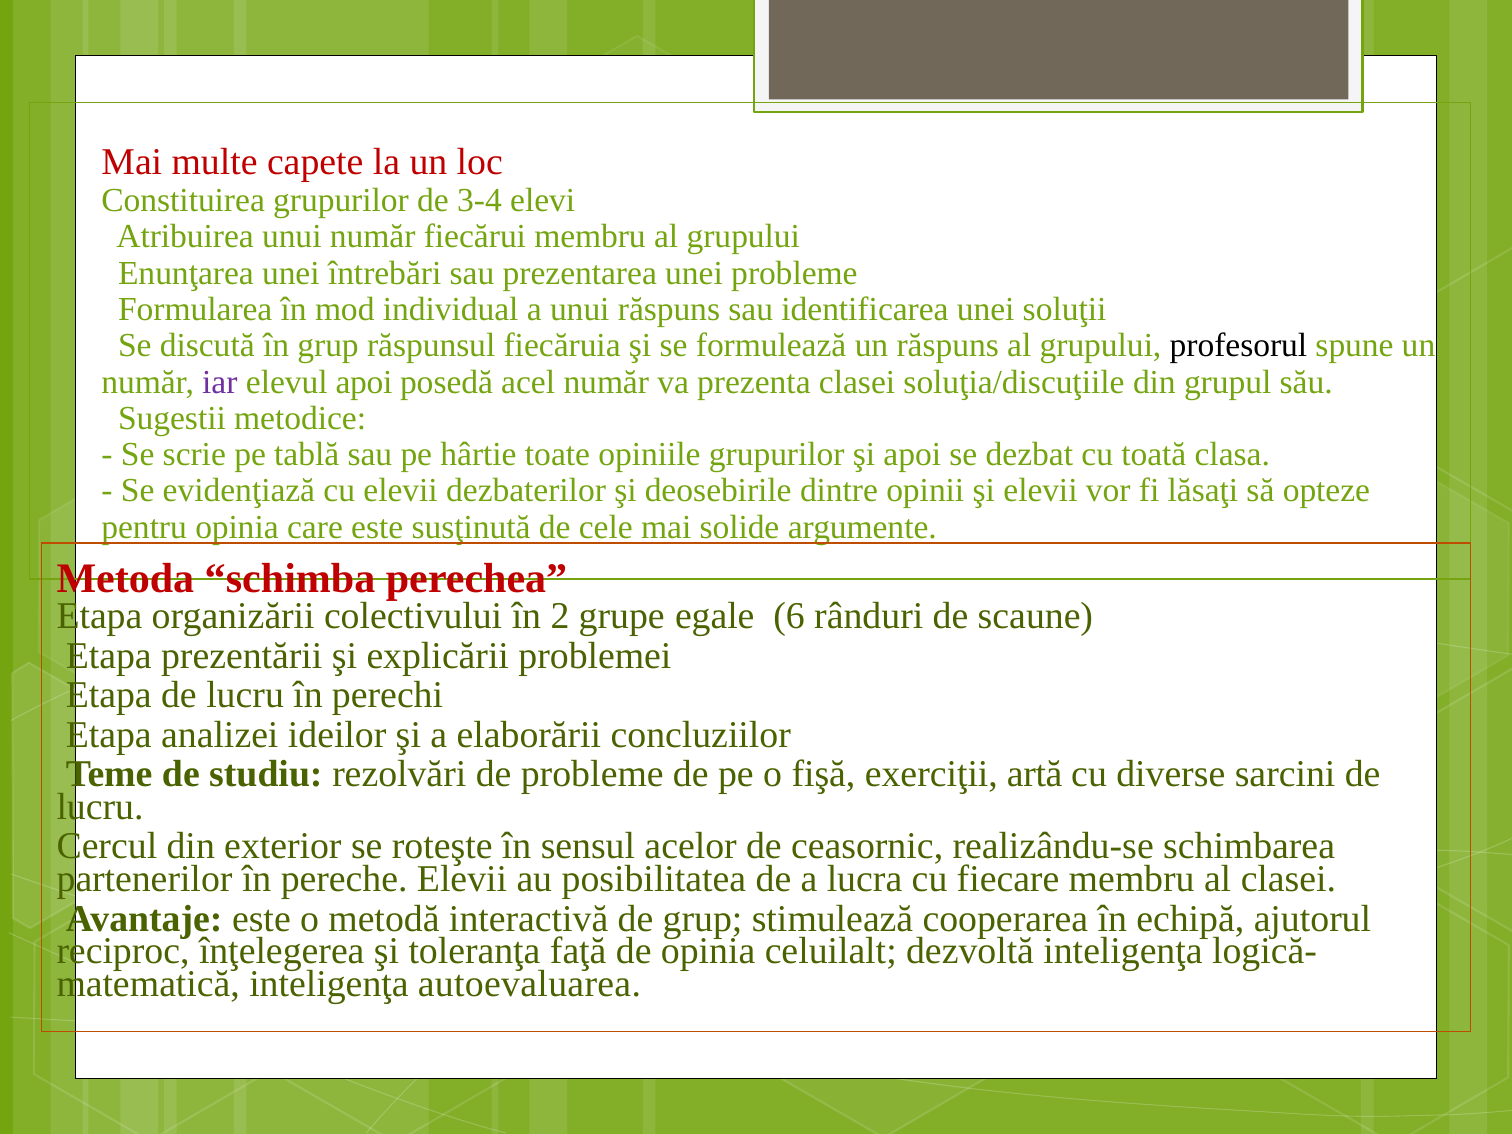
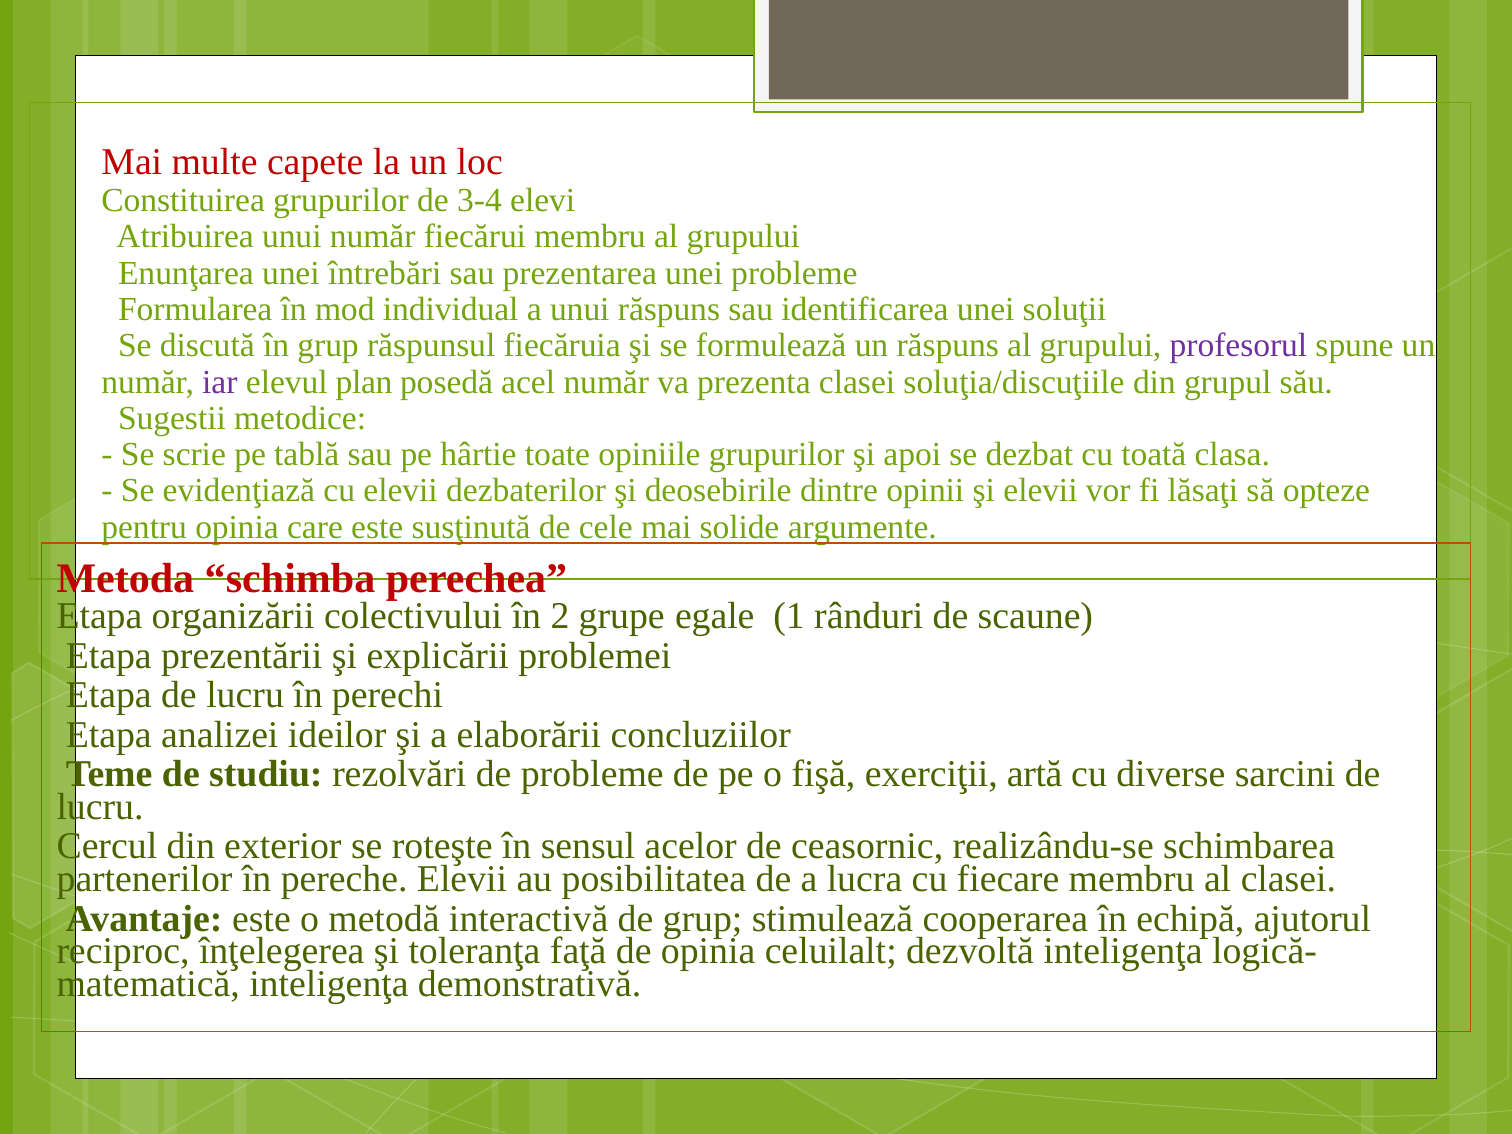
profesorul colour: black -> purple (1238, 346)
elevul apoi: apoi -> plan (364, 382)
6: 6 -> 1 (789, 616)
autoevaluarea: autoevaluarea -> demonstrativă (530, 984)
